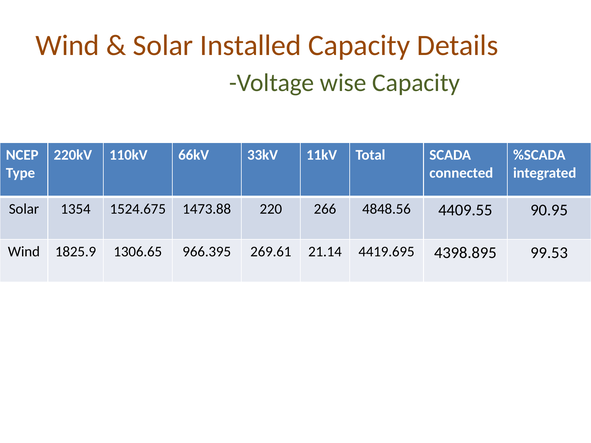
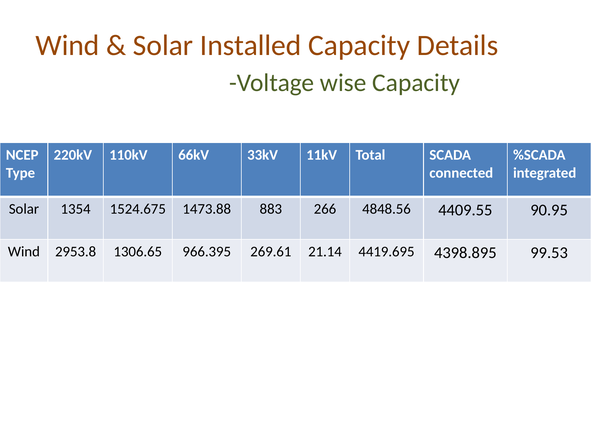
220: 220 -> 883 (271, 209)
1825.9: 1825.9 -> 2953.8 (76, 252)
